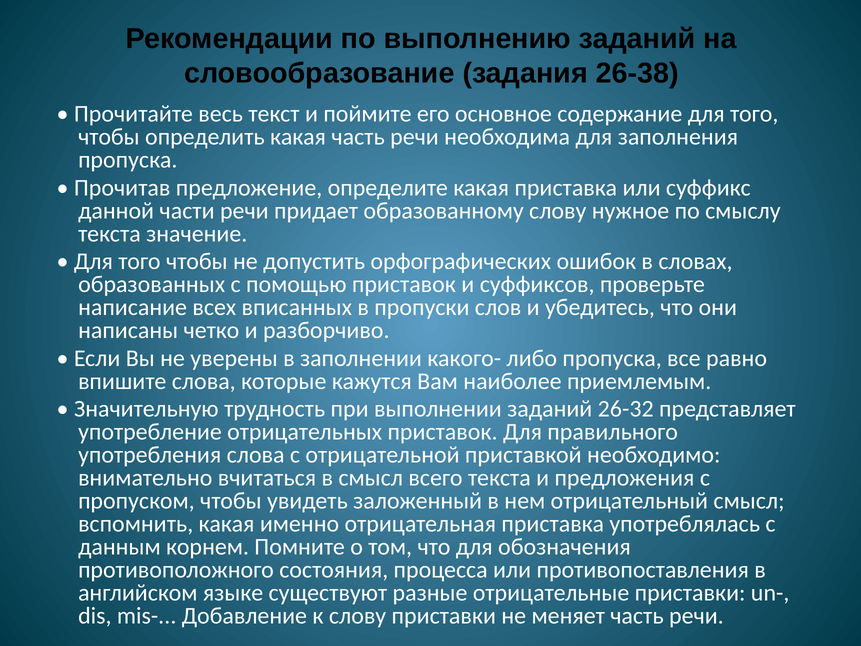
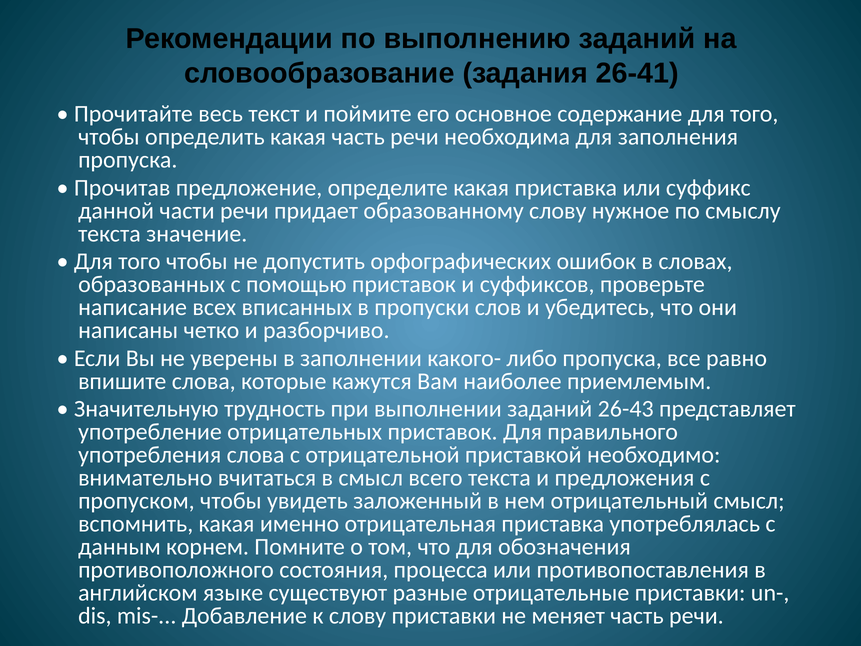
26-38: 26-38 -> 26-41 (637, 73)
26-32: 26-32 -> 26-43 (626, 409)
